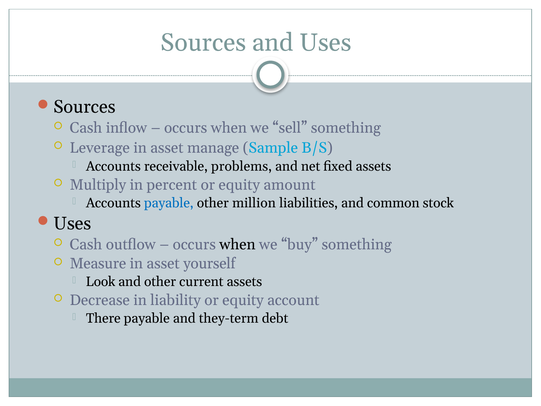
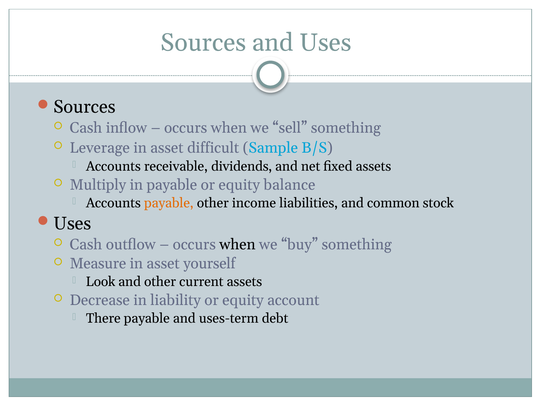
manage: manage -> difficult (213, 148)
problems: problems -> dividends (242, 166)
in percent: percent -> payable (172, 185)
amount: amount -> balance (290, 185)
payable colour: blue -> orange (169, 203)
million: million -> income (254, 203)
they-term: they-term -> uses-term (229, 318)
